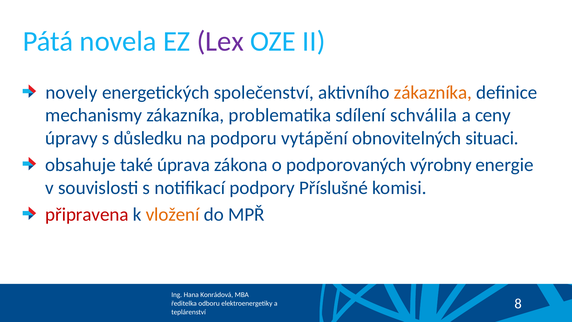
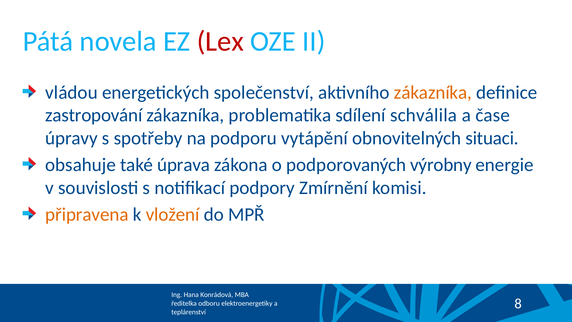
Lex colour: purple -> red (220, 41)
novely: novely -> vládou (72, 92)
mechanismy: mechanismy -> zastropování (94, 115)
ceny: ceny -> čase (493, 115)
důsledku: důsledku -> spotřeby (148, 138)
Příslušné: Příslušné -> Zmírnění (334, 188)
připravena colour: red -> orange (87, 214)
